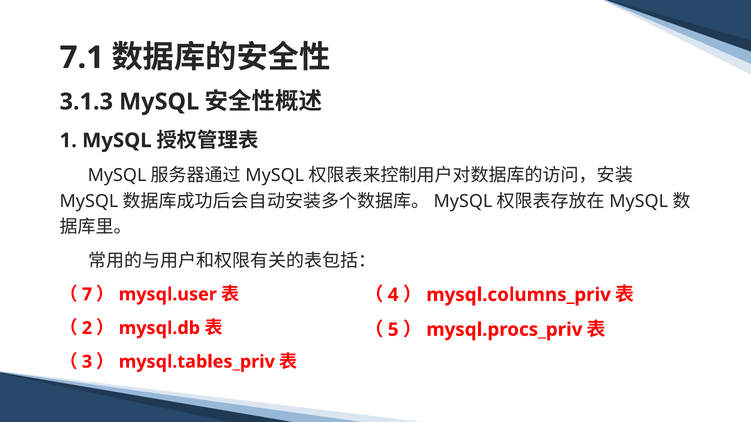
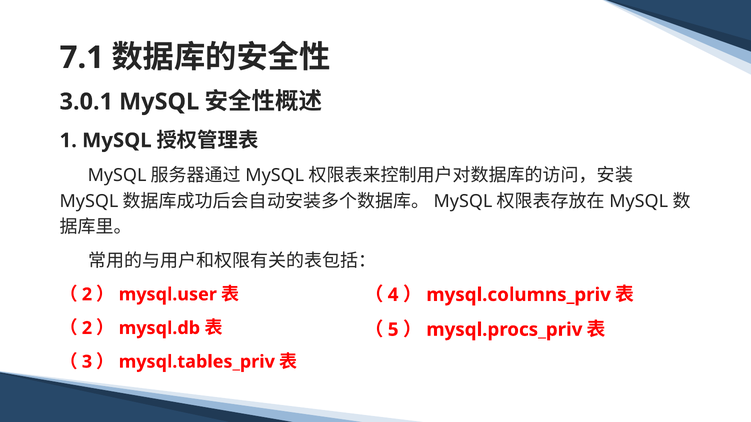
3.1.3: 3.1.3 -> 3.0.1 (86, 102)
7: 7 -> 2 (87, 295)
